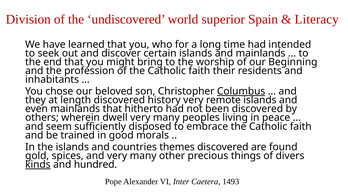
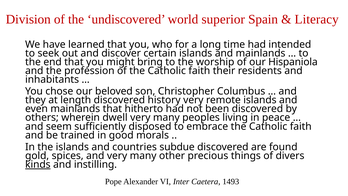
Beginning: Beginning -> Hispaniola (293, 62)
Columbus underline: present -> none (241, 91)
themes: themes -> subdue (177, 147)
hundred: hundred -> instilling (95, 164)
